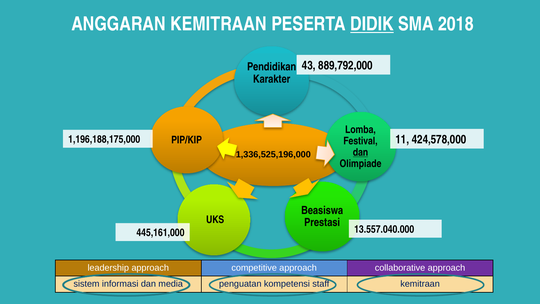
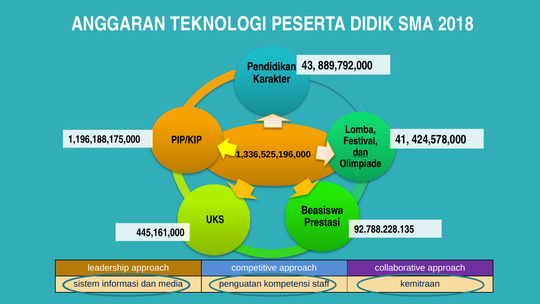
ANGGARAN KEMITRAAN: KEMITRAAN -> TEKNOLOGI (218, 24)
DIDIK underline: present -> none (372, 24)
11: 11 -> 41 (402, 139)
13.557.040.000: 13.557.040.000 -> 92.788.228.135 (384, 229)
